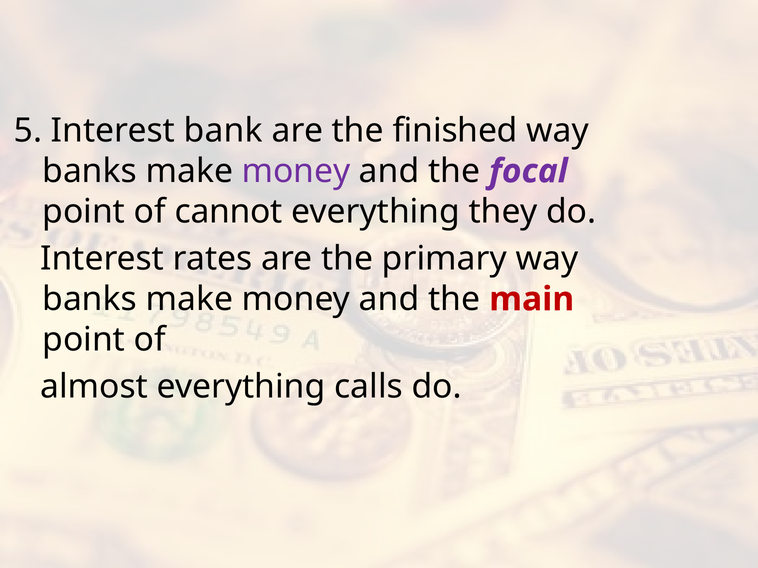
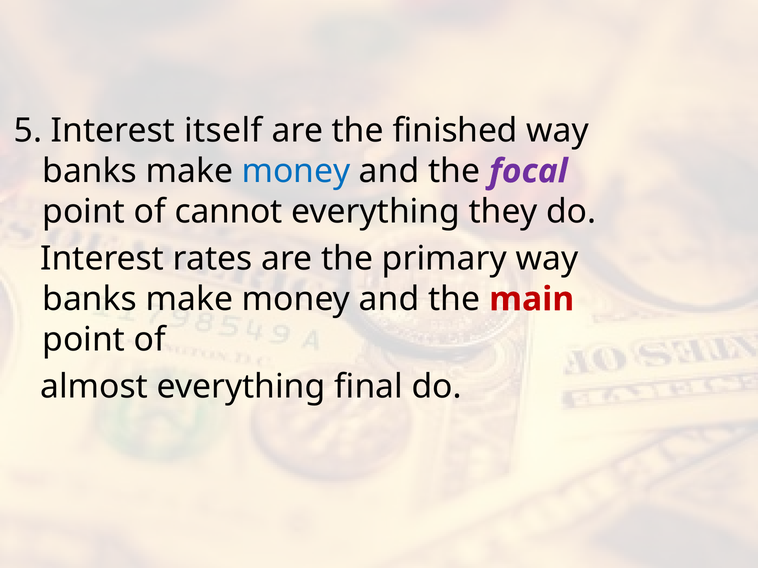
bank: bank -> itself (223, 131)
money colour: purple -> blue (296, 171)
calls: calls -> final (369, 387)
